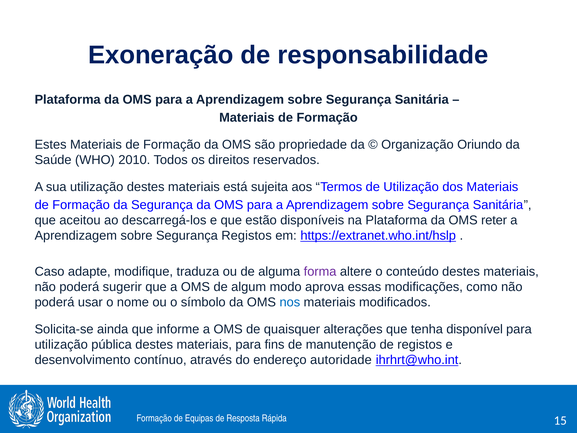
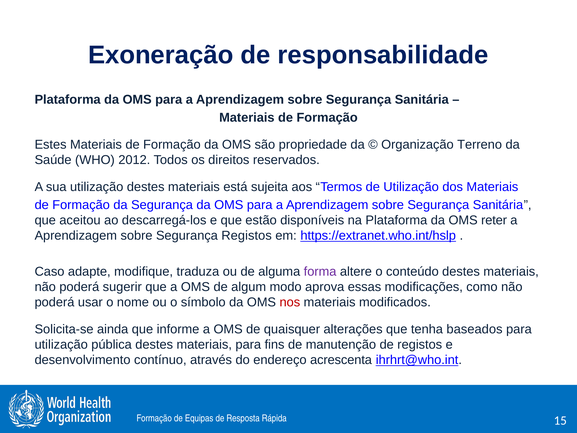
Oriundo: Oriundo -> Terreno (480, 145)
2010: 2010 -> 2012 (134, 160)
nos colour: blue -> red (290, 302)
disponível: disponível -> baseados (475, 329)
autoridade: autoridade -> acrescenta (341, 360)
